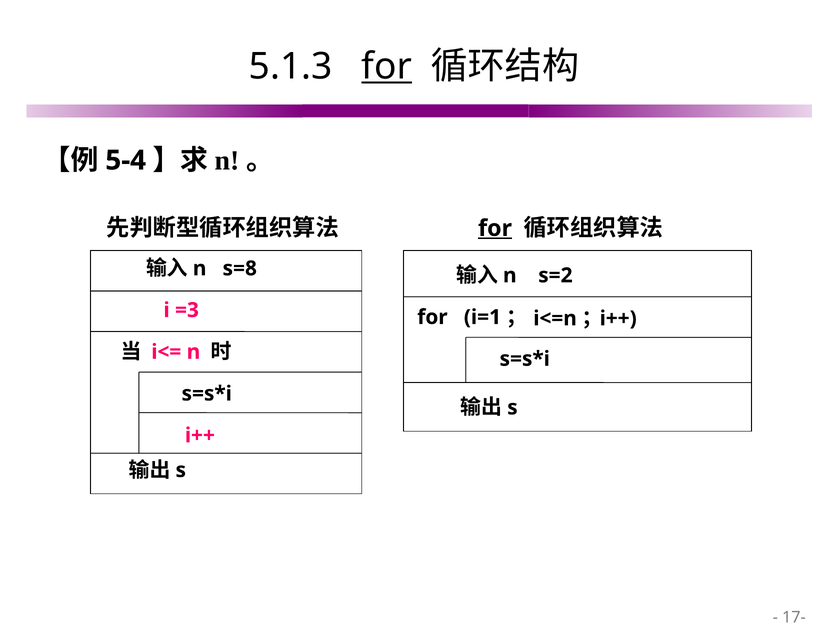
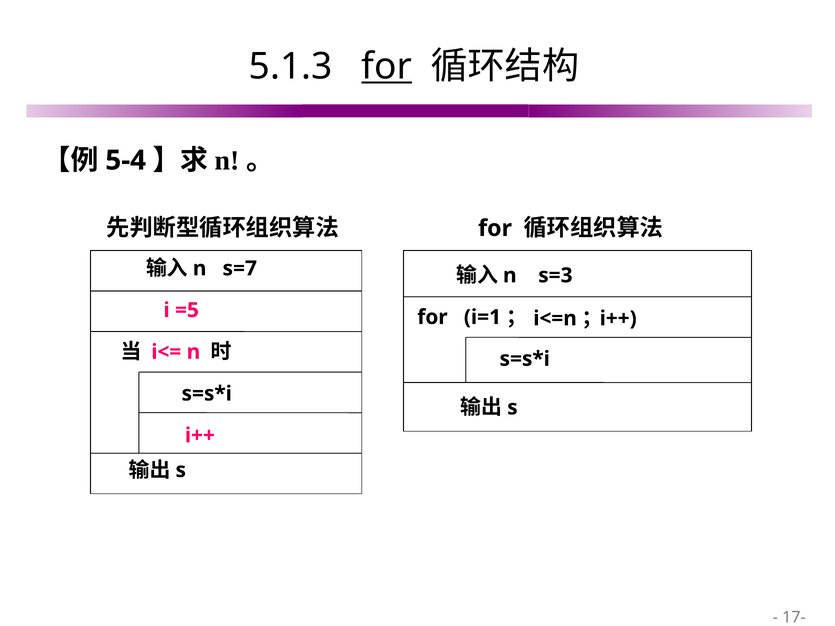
for underline: present -> none (495, 228)
s=8: s=8 -> s=7 (240, 269)
s=2: s=2 -> s=3 (555, 276)
=3: =3 -> =5 (187, 310)
